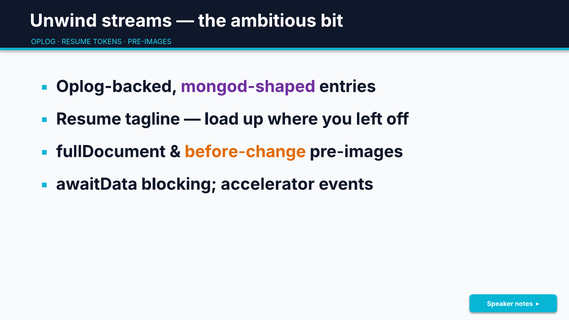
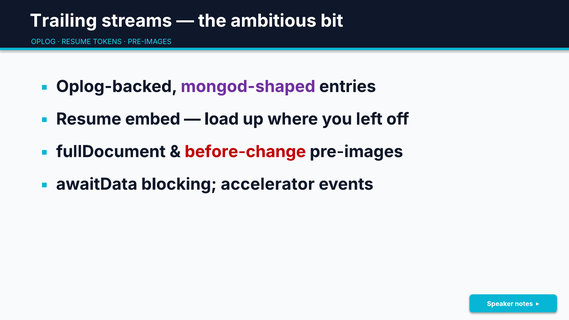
Unwind: Unwind -> Trailing (63, 21)
tagline: tagline -> embed (153, 119)
before-change colour: orange -> red (245, 152)
